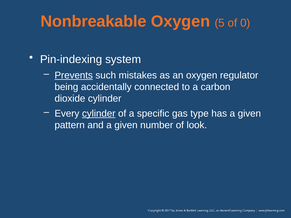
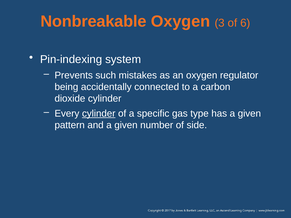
5: 5 -> 3 (220, 23)
0: 0 -> 6 (245, 23)
Prevents underline: present -> none (74, 75)
look: look -> side (197, 125)
